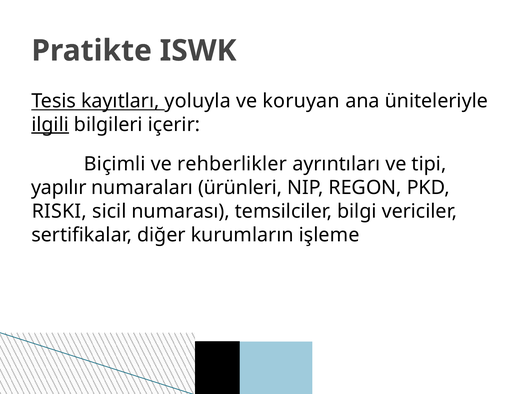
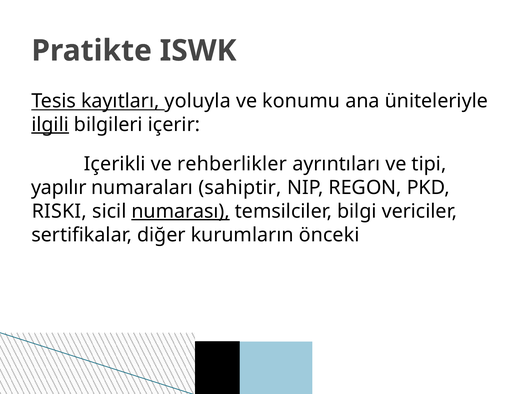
koruyan: koruyan -> konumu (301, 101)
Biçimli: Biçimli -> Içerikli (115, 164)
ürünleri: ürünleri -> sahiptir (240, 188)
numarası underline: none -> present (181, 211)
işleme: işleme -> önceki (329, 235)
